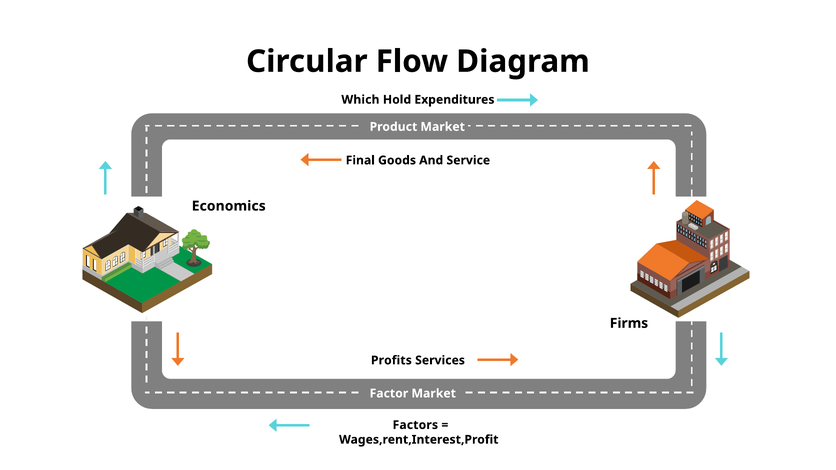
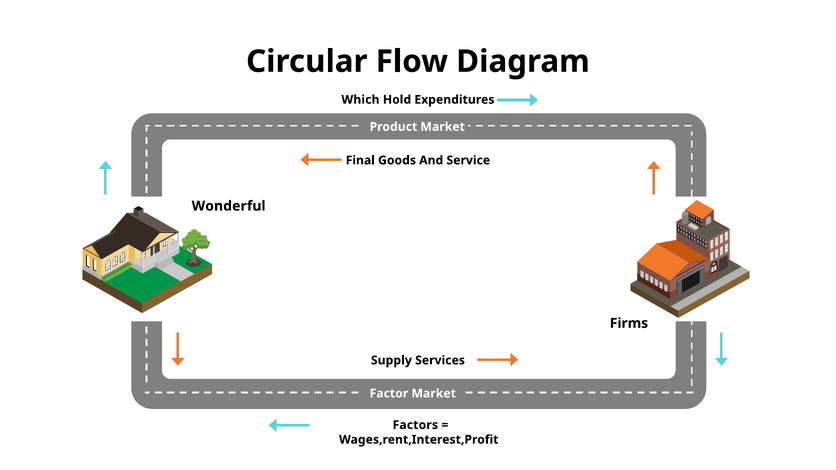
Economics: Economics -> Wonderful (229, 206)
Profits: Profits -> Supply (391, 361)
